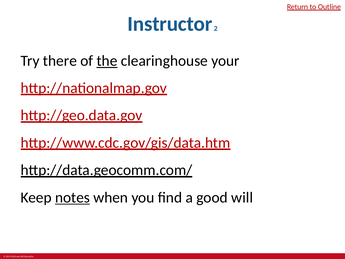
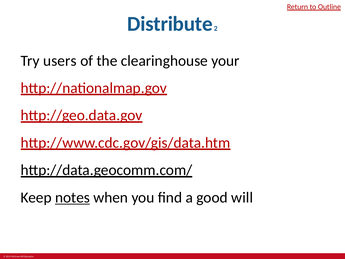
Instructor: Instructor -> Distribute (170, 24)
there: there -> users (60, 61)
the underline: present -> none (107, 61)
